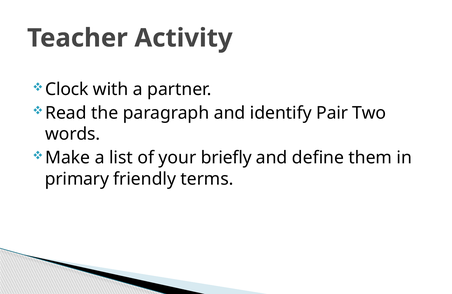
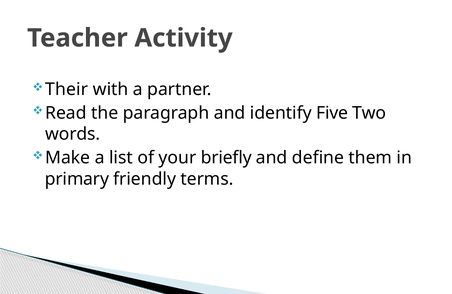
Clock: Clock -> Their (67, 89)
Pair: Pair -> Five (332, 113)
